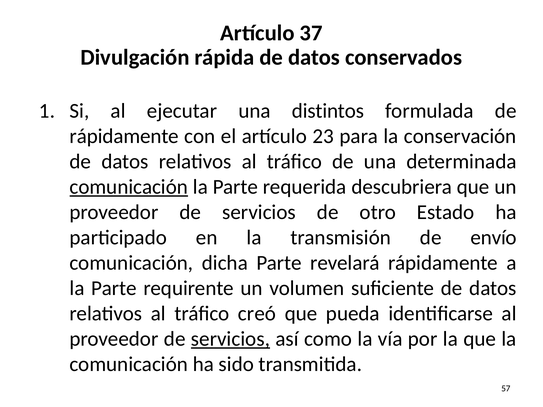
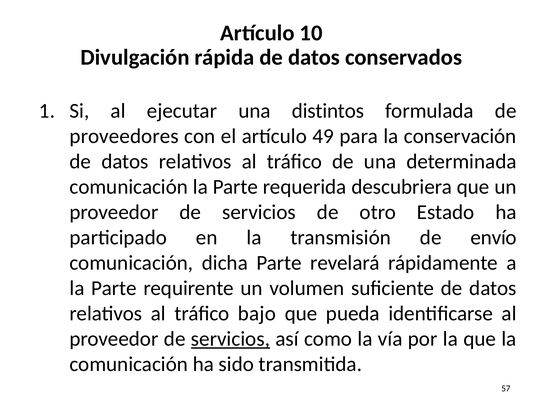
37: 37 -> 10 (311, 33)
rápidamente: rápidamente -> proveedores (124, 136)
23: 23 -> 49 (323, 136)
comunicación underline: present -> none (129, 187)
creó: creó -> bajo (257, 314)
